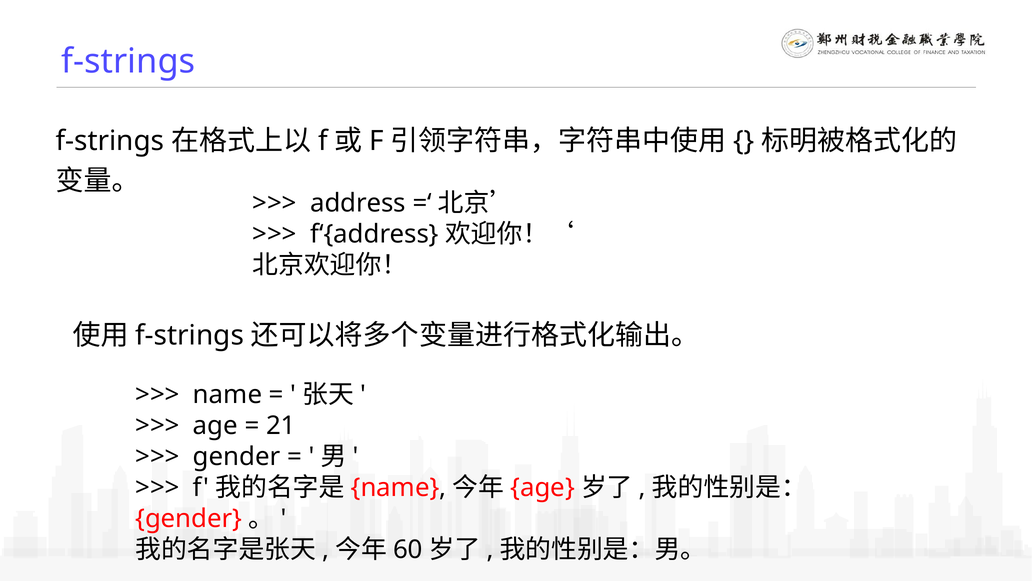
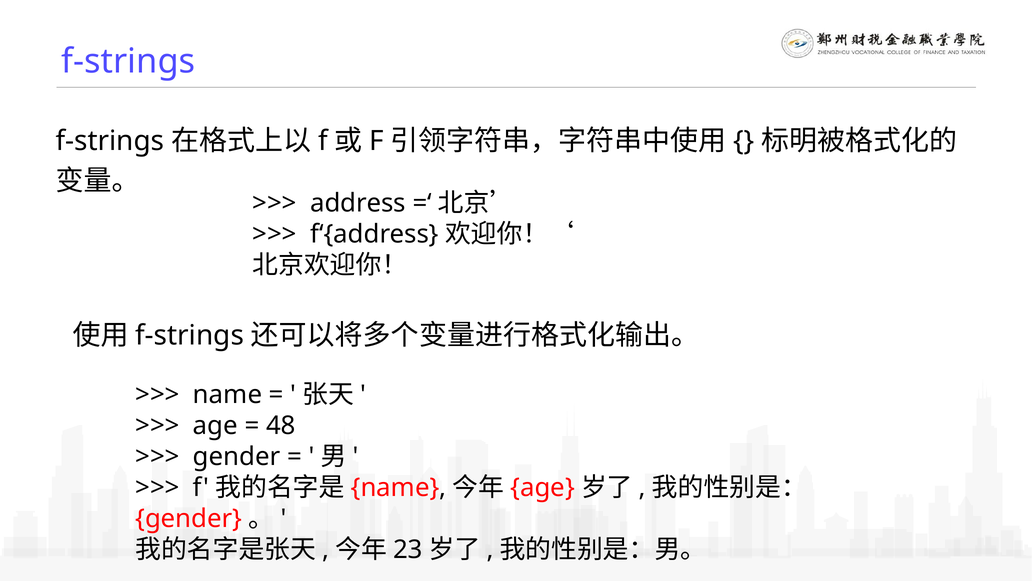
21: 21 -> 48 (281, 426)
60: 60 -> 23 (408, 550)
